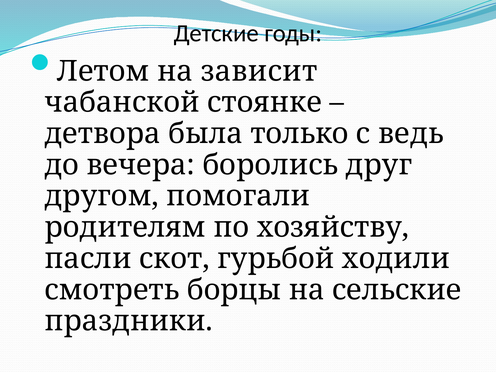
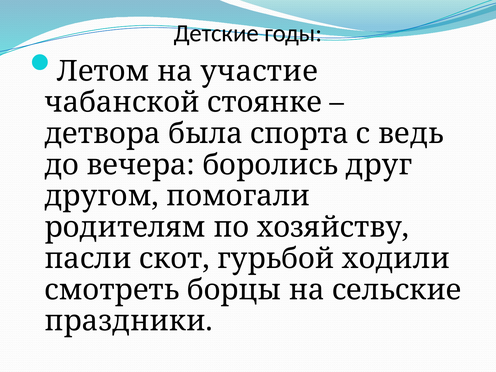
зависит: зависит -> участие (259, 71)
только: только -> спорта (300, 134)
